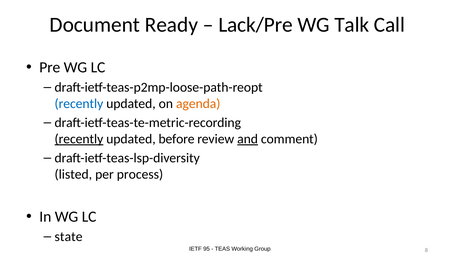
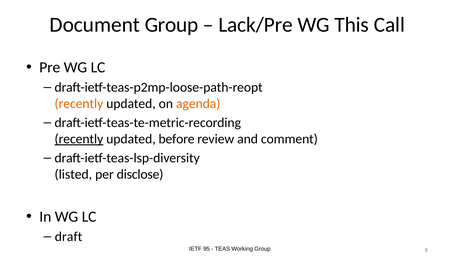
Document Ready: Ready -> Group (172, 25)
Talk: Talk -> This (352, 25)
recently colour: blue -> orange (79, 104)
and underline: present -> none (248, 139)
process: process -> disclose (140, 174)
state: state -> draft (69, 237)
